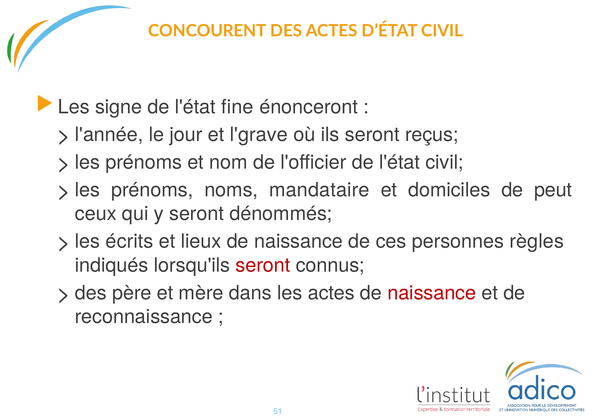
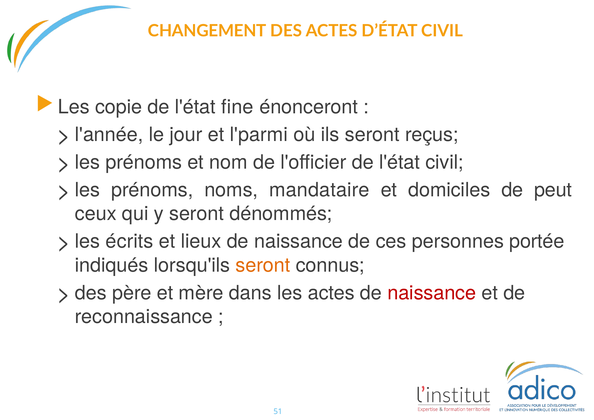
CONCOURENT: CONCOURENT -> CHANGEMENT (207, 31)
signe: signe -> copie (119, 107)
l'grave: l'grave -> l'parmi (259, 135)
règles: règles -> portée (537, 241)
seront colour: red -> orange (263, 265)
